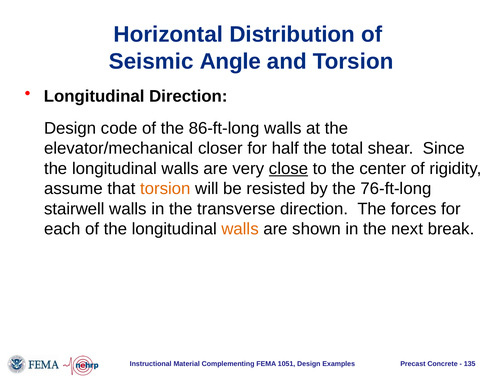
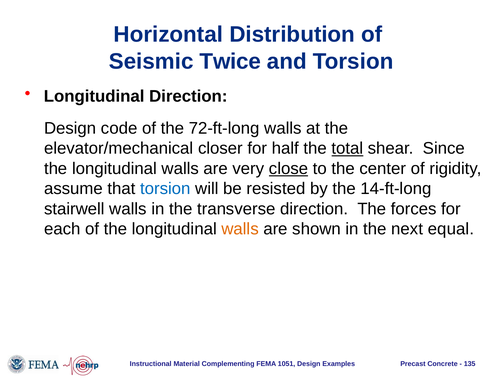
Angle: Angle -> Twice (230, 61)
86-ft-long: 86-ft-long -> 72-ft-long (224, 128)
total underline: none -> present (347, 148)
torsion colour: orange -> blue (165, 189)
76-ft-long: 76-ft-long -> 14-ft-long (396, 189)
break: break -> equal (451, 229)
